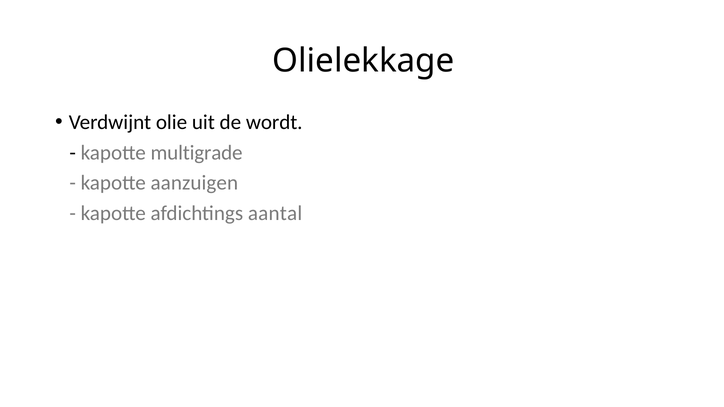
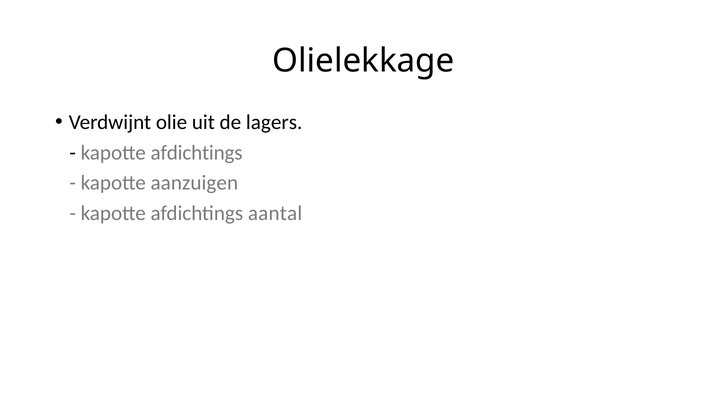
wordt: wordt -> lagers (274, 122)
multigrade: multigrade -> afdichtings (197, 153)
